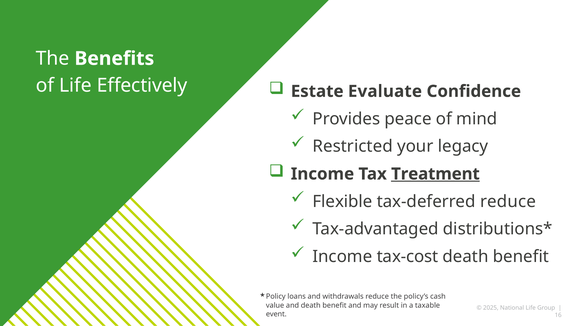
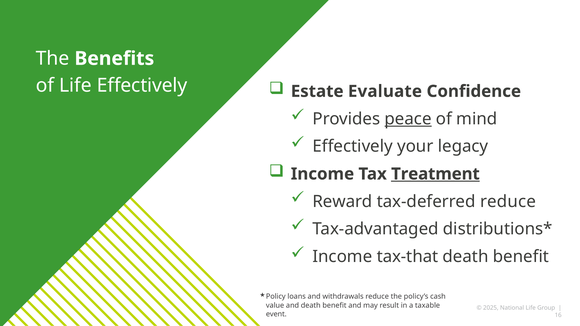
peace underline: none -> present (408, 119)
Restricted: Restricted -> Effectively (353, 147)
Flexible: Flexible -> Reward (342, 202)
tax-cost: tax-cost -> tax-that (407, 257)
